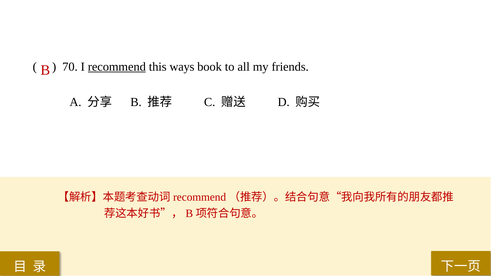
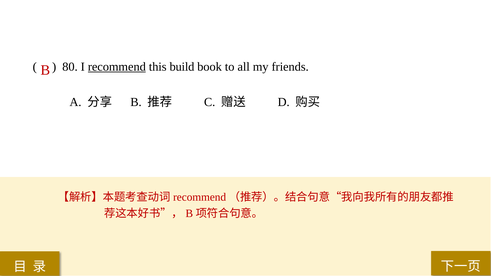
70: 70 -> 80 (70, 67)
ways: ways -> build (182, 67)
